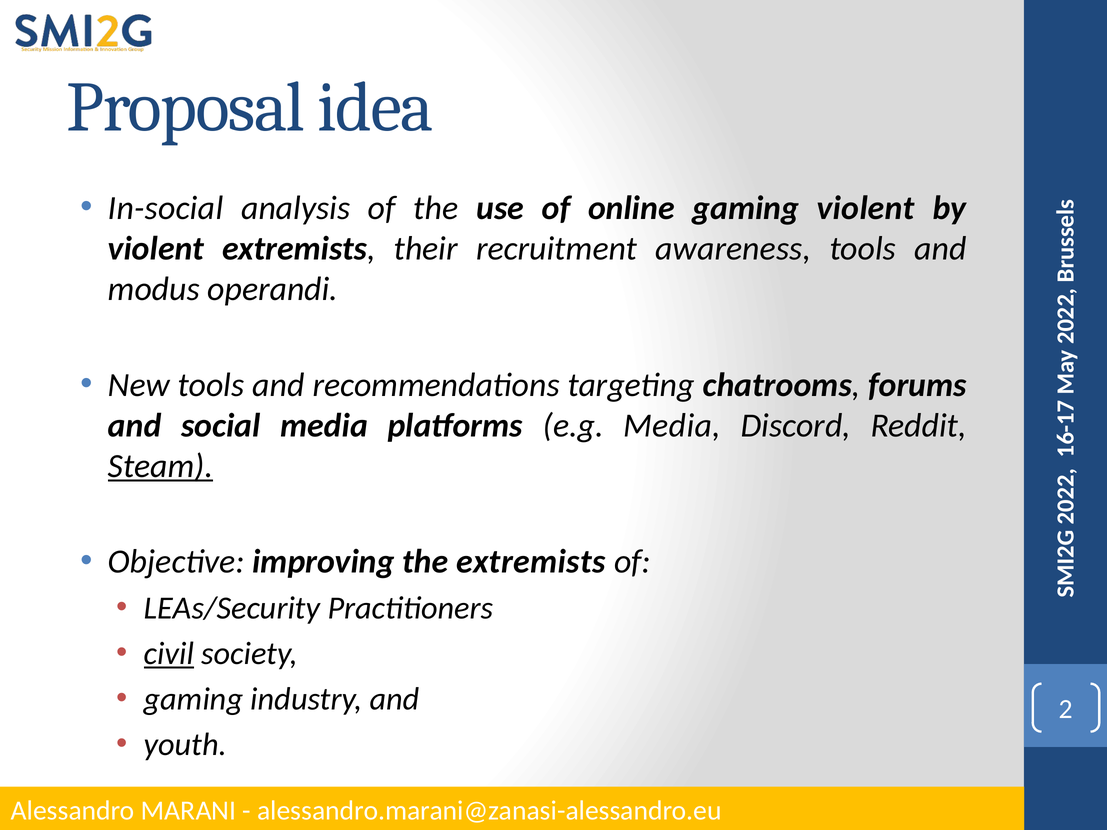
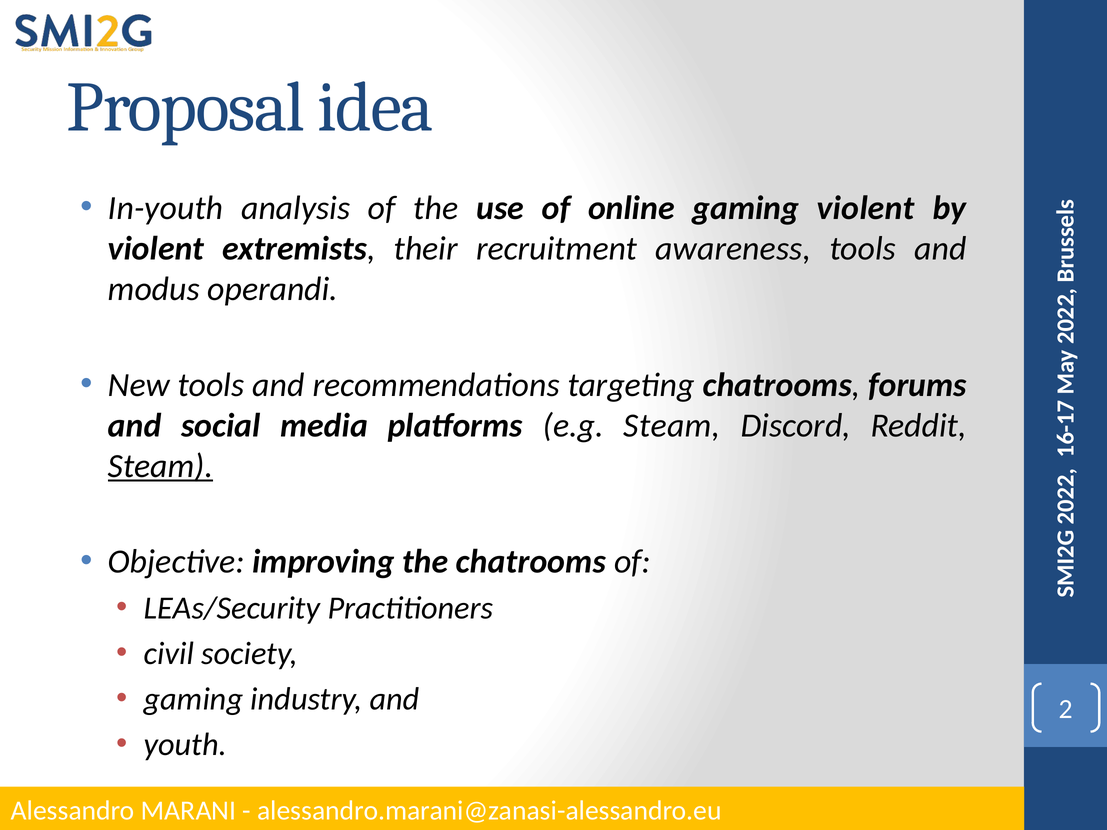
In-social: In-social -> In-youth (166, 208)
e.g Media: Media -> Steam (672, 426)
the extremists: extremists -> chatrooms (531, 562)
civil underline: present -> none (169, 654)
